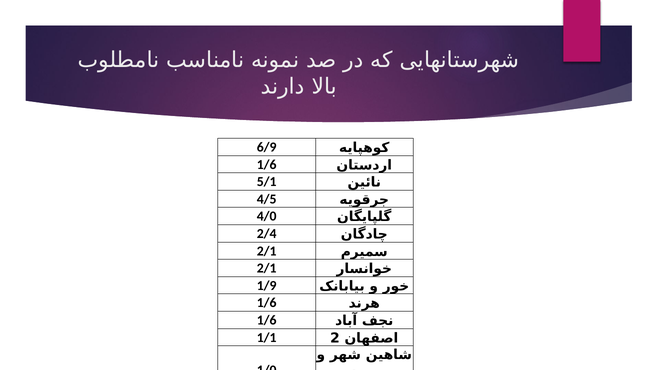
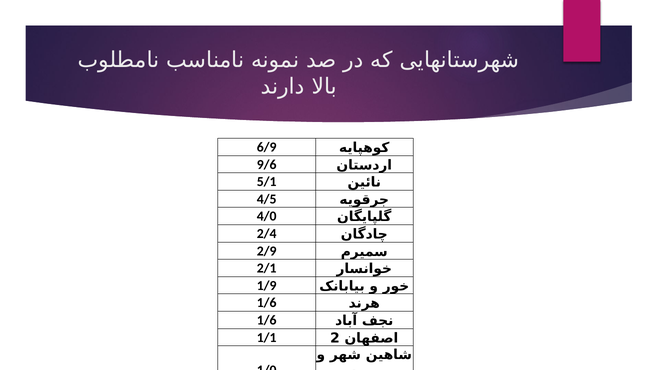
1/6: 1/6 -> 9/6 (267, 165)
2/1: 2/1 -> 2/9 (267, 251)
